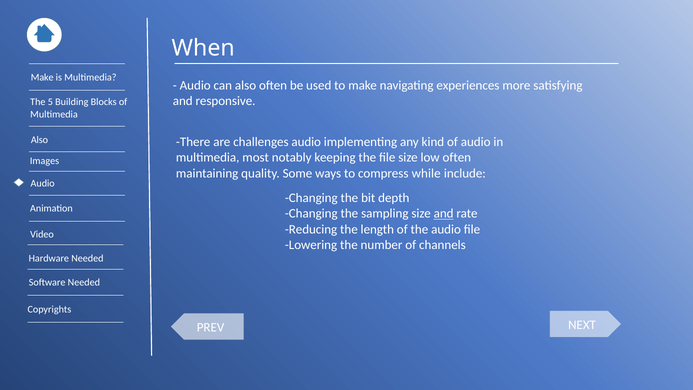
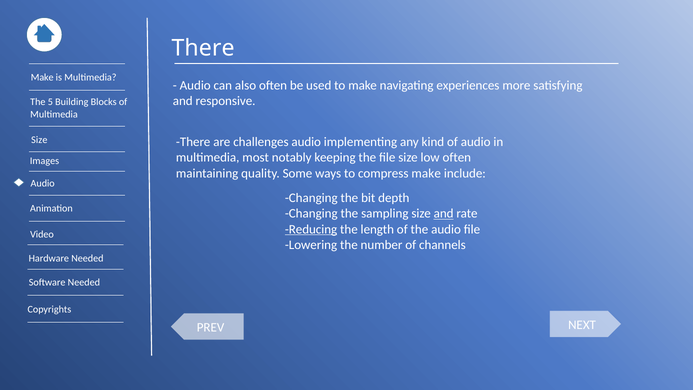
When: When -> There (203, 48)
Also: Also -> Size (39, 140)
compress while: while -> make (426, 173)
Reducing underline: none -> present (311, 229)
